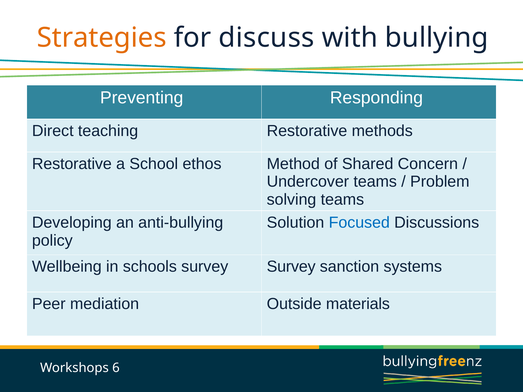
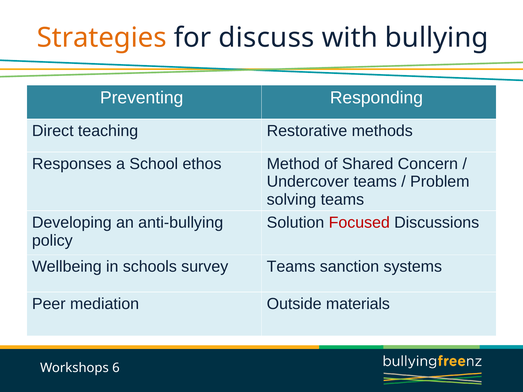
Restorative: Restorative -> Responses (72, 164)
Focused colour: blue -> red (359, 223)
survey Survey: Survey -> Teams (291, 267)
